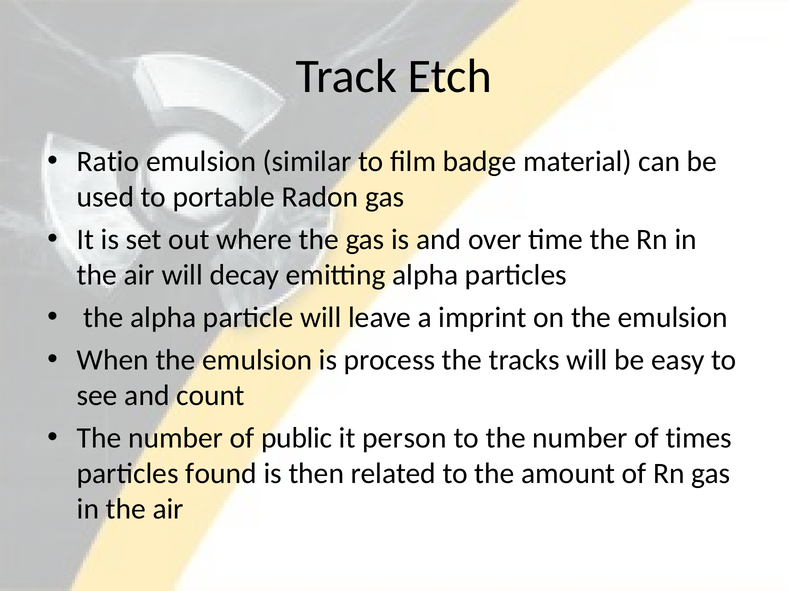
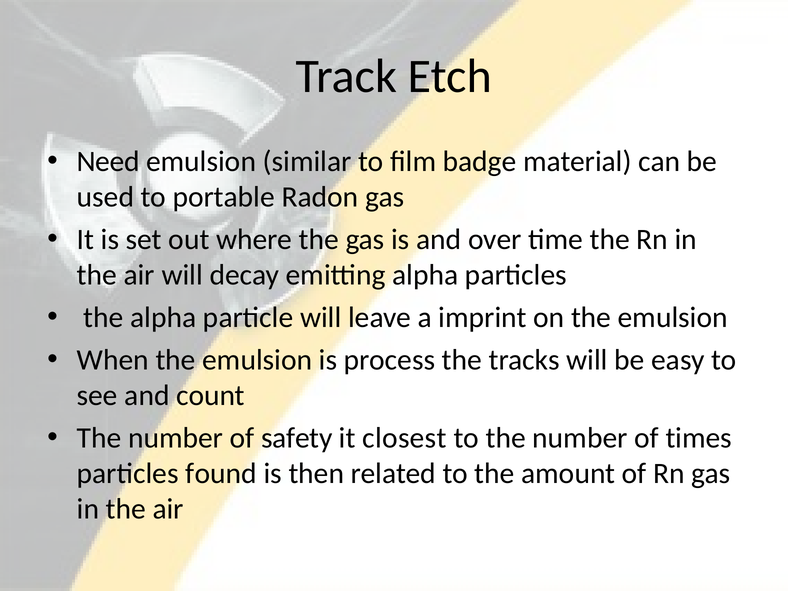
Ratio: Ratio -> Need (108, 162)
public: public -> safety (297, 438)
person: person -> closest (404, 438)
